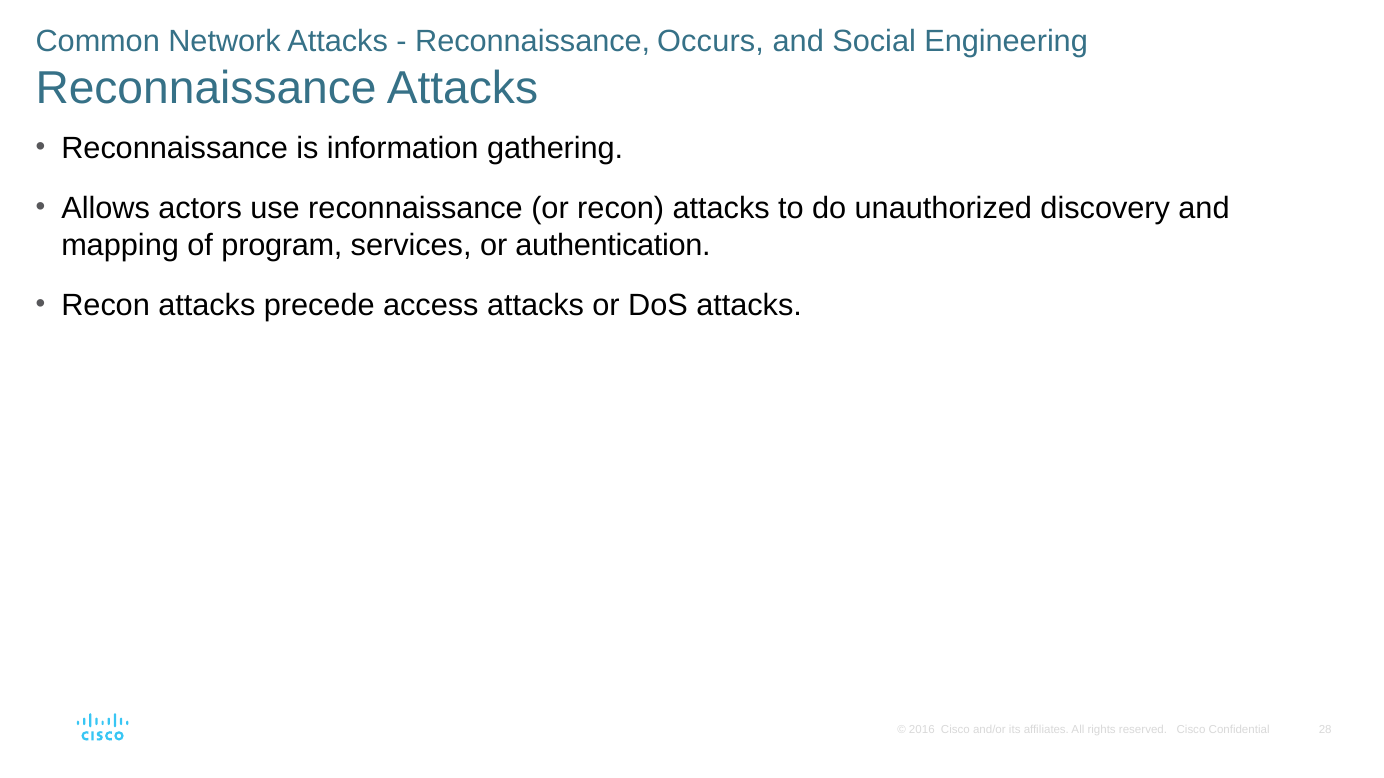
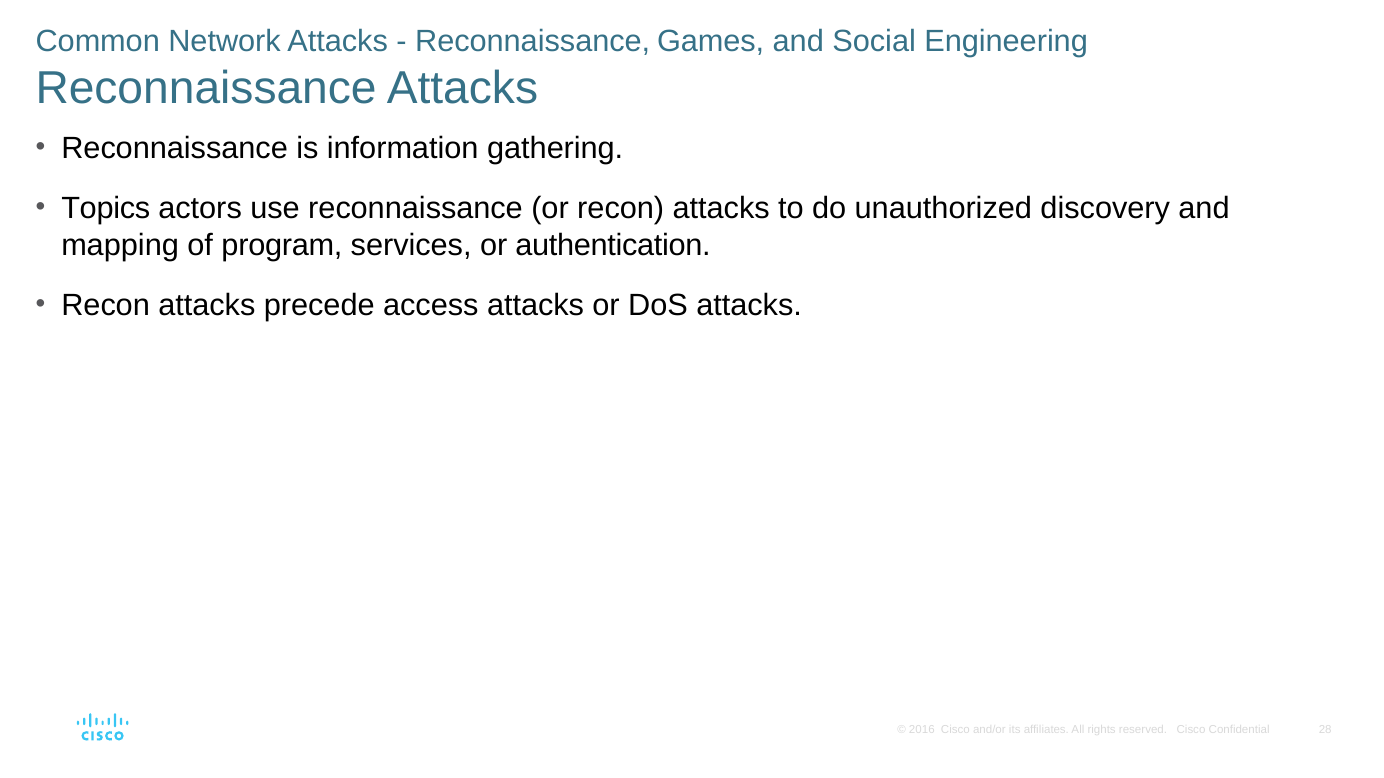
Occurs: Occurs -> Games (711, 41)
Allows: Allows -> Topics (106, 208)
